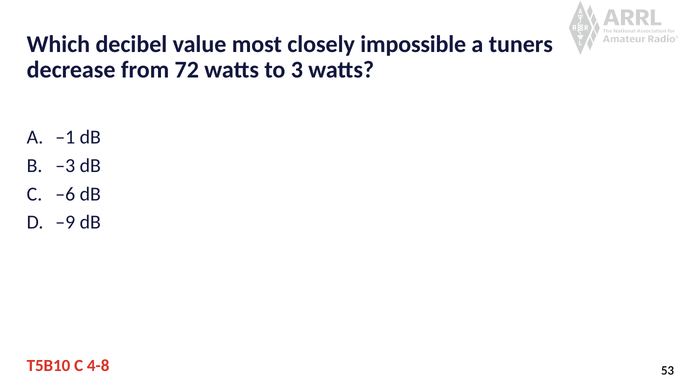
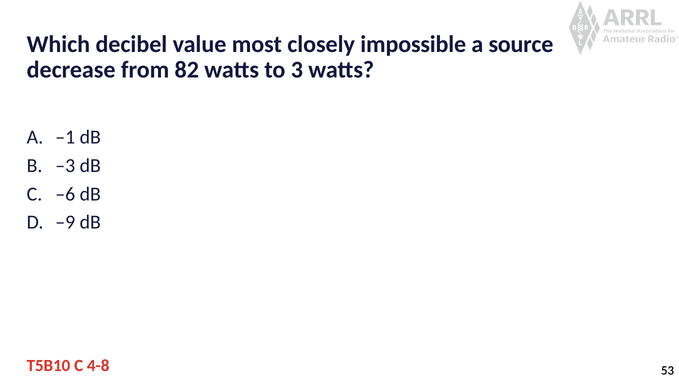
tuners: tuners -> source (521, 44)
72: 72 -> 82 (187, 70)
